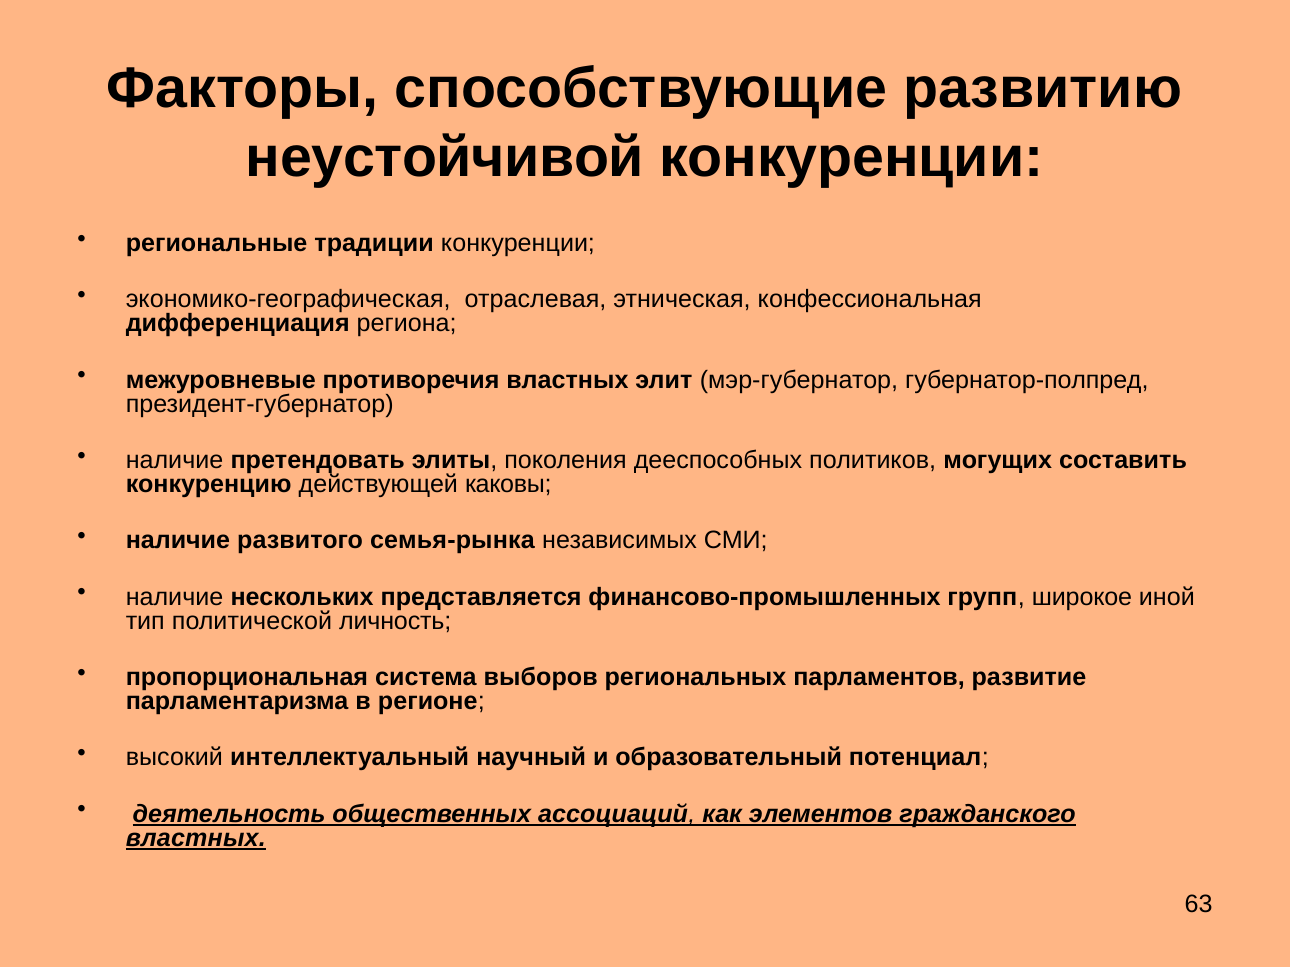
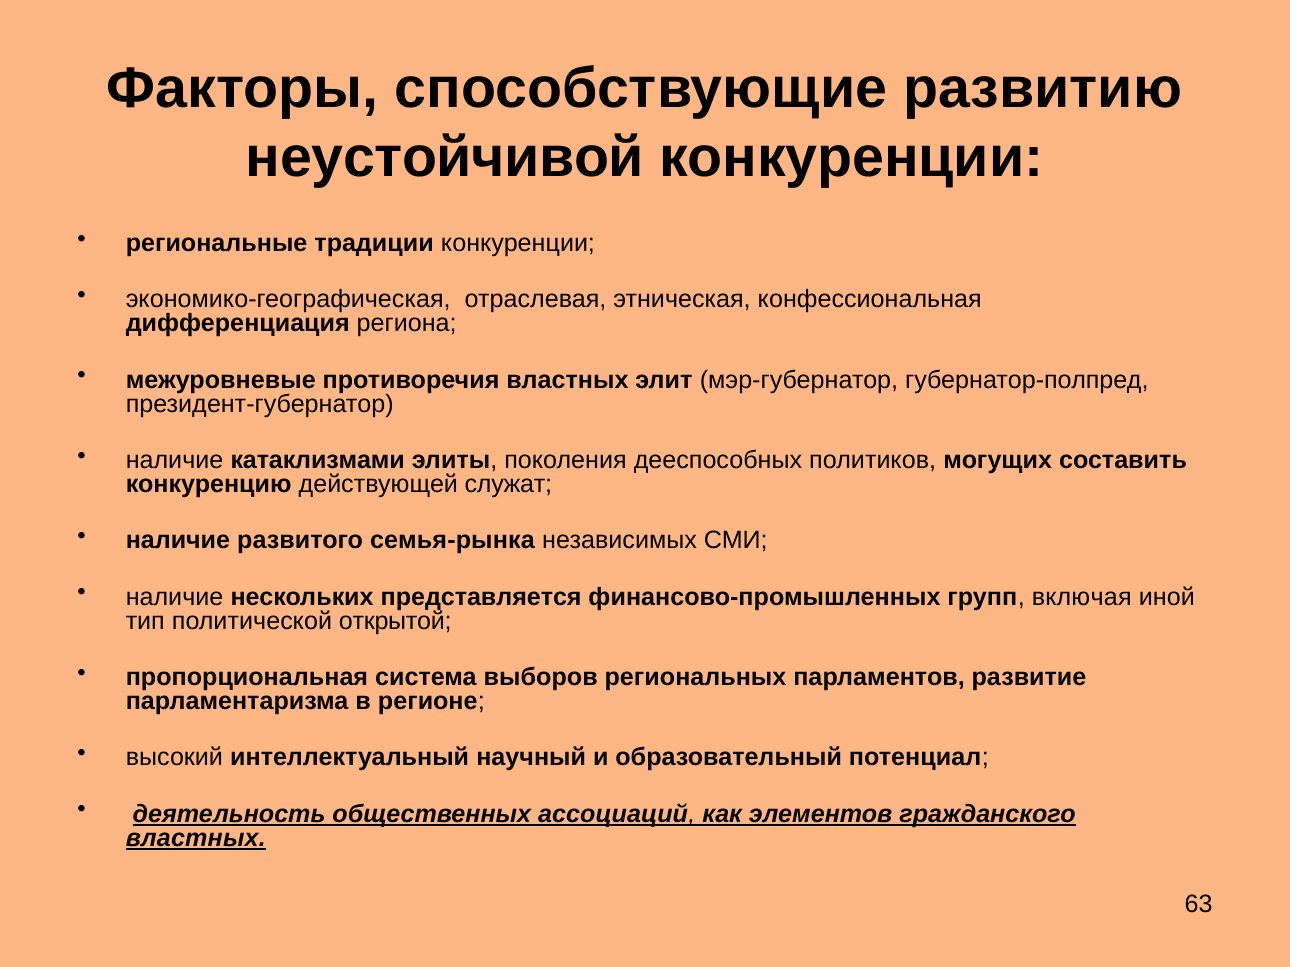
претендовать: претендовать -> катаклизмами (318, 460)
каковы: каковы -> служат (508, 484)
широкое: широкое -> включая (1082, 597)
личность: личность -> открытой (395, 621)
